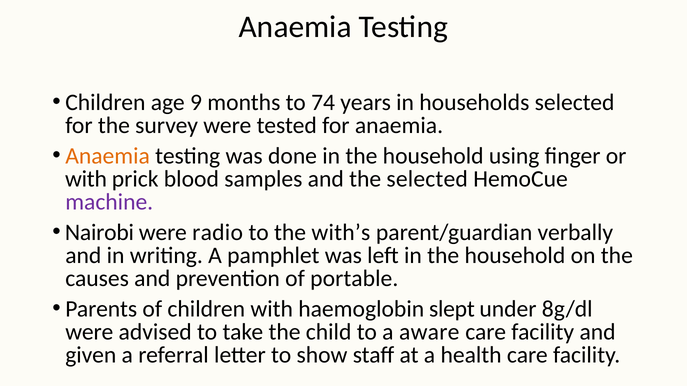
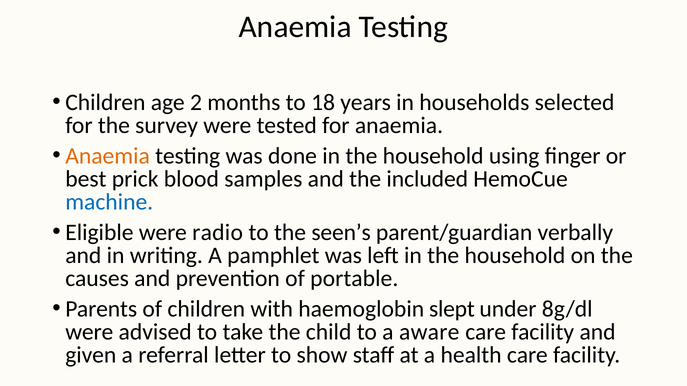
9: 9 -> 2 (196, 103)
74: 74 -> 18 (323, 103)
with: with -> best (86, 179)
the selected: selected -> included (427, 179)
machine colour: purple -> blue (109, 202)
Nairobi: Nairobi -> Eligible (99, 233)
with’s: with’s -> seen’s (341, 233)
